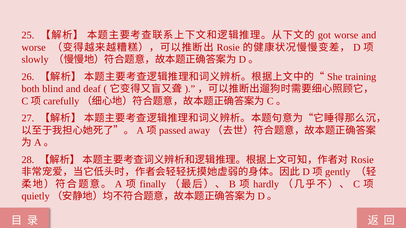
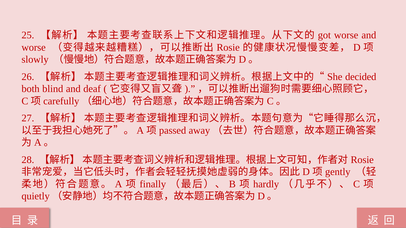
training: training -> decided (361, 77)
